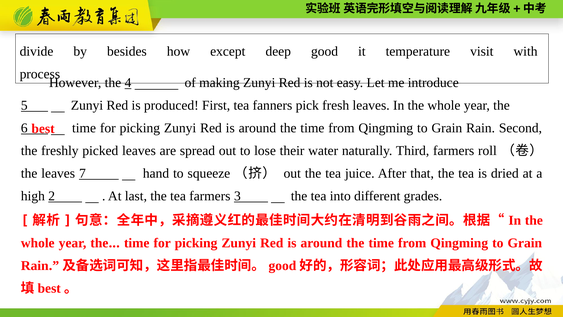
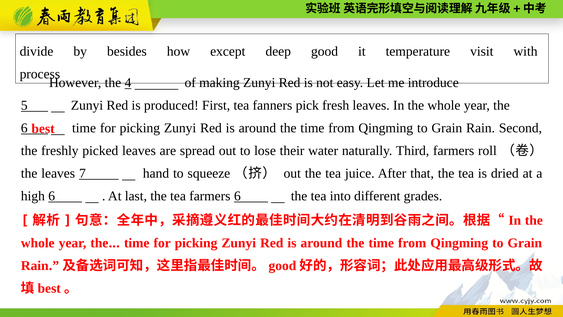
high 2: 2 -> 6 (52, 196)
farmers 3: 3 -> 6 (237, 196)
